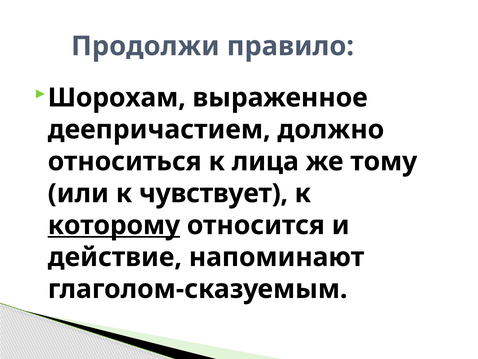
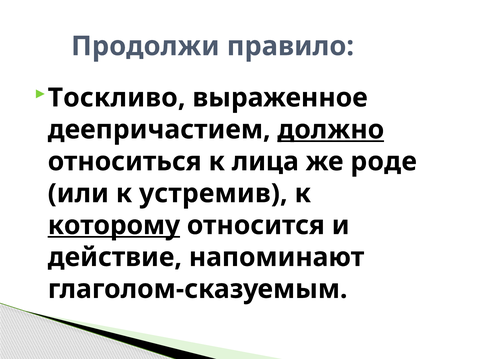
Шорохам: Шорохам -> Тоскливо (117, 98)
должно underline: none -> present (331, 129)
тому: тому -> роде (384, 161)
чувствует: чувствует -> устремив (213, 193)
